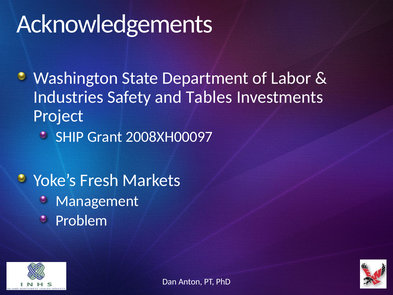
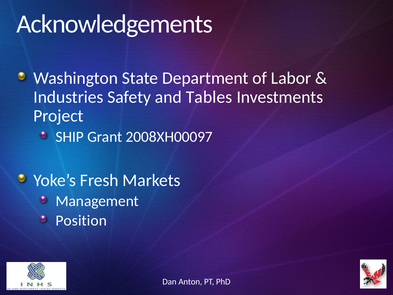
Problem: Problem -> Position (81, 220)
